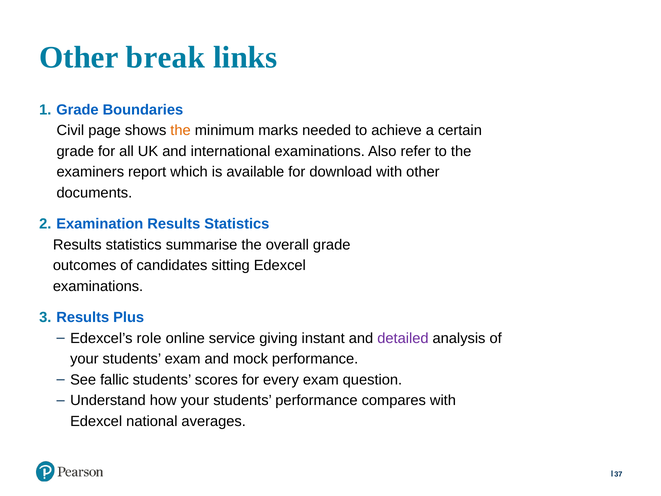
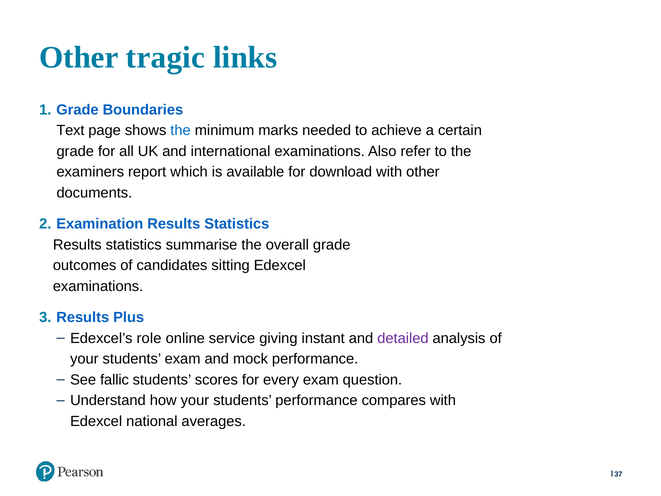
break: break -> tragic (166, 57)
Civil: Civil -> Text (70, 130)
the colour: orange -> blue (181, 130)
